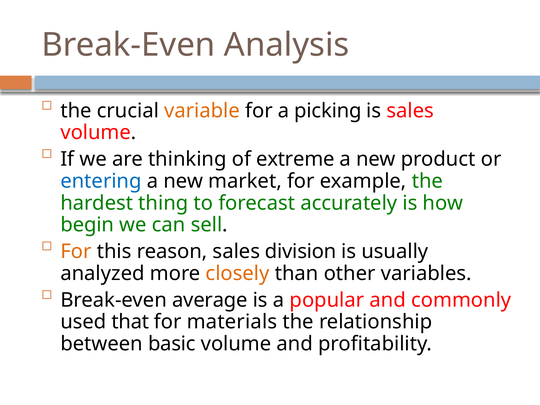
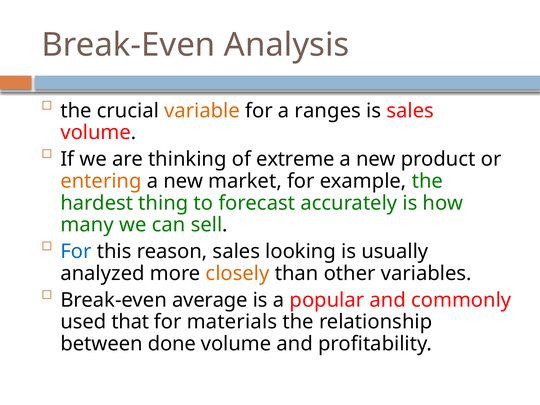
picking: picking -> ranges (328, 111)
entering colour: blue -> orange (101, 181)
begin: begin -> many (87, 225)
For colour: orange -> blue (76, 252)
division: division -> looking (301, 252)
basic: basic -> done (172, 344)
